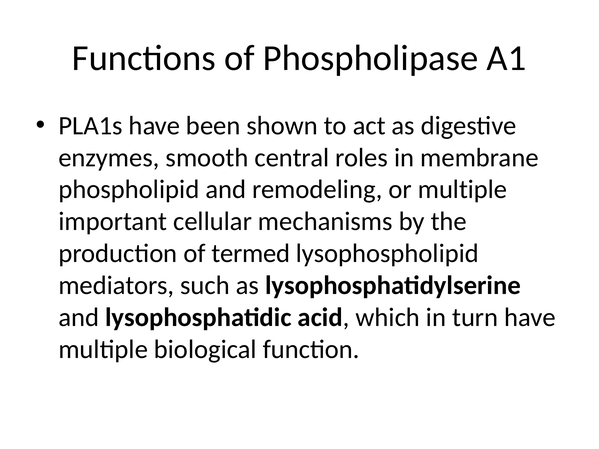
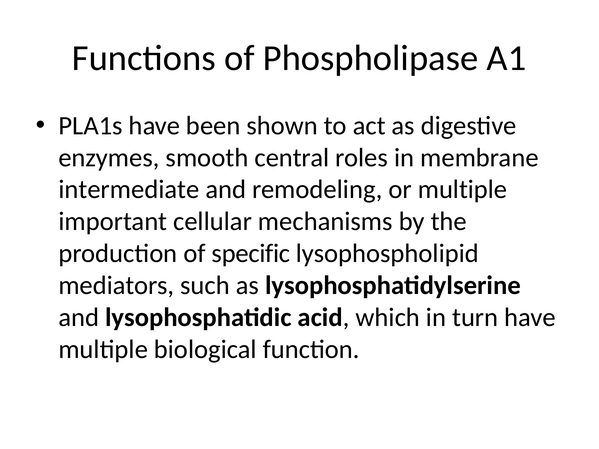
phospholipid: phospholipid -> intermediate (129, 190)
termed: termed -> specific (251, 254)
